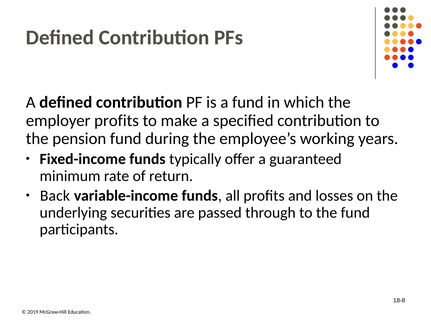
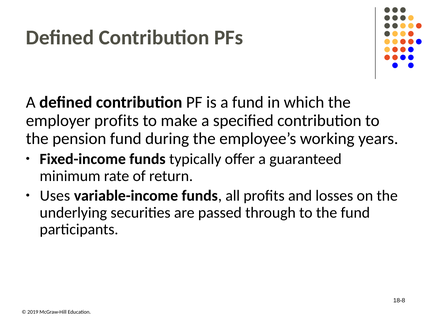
Back: Back -> Uses (55, 196)
